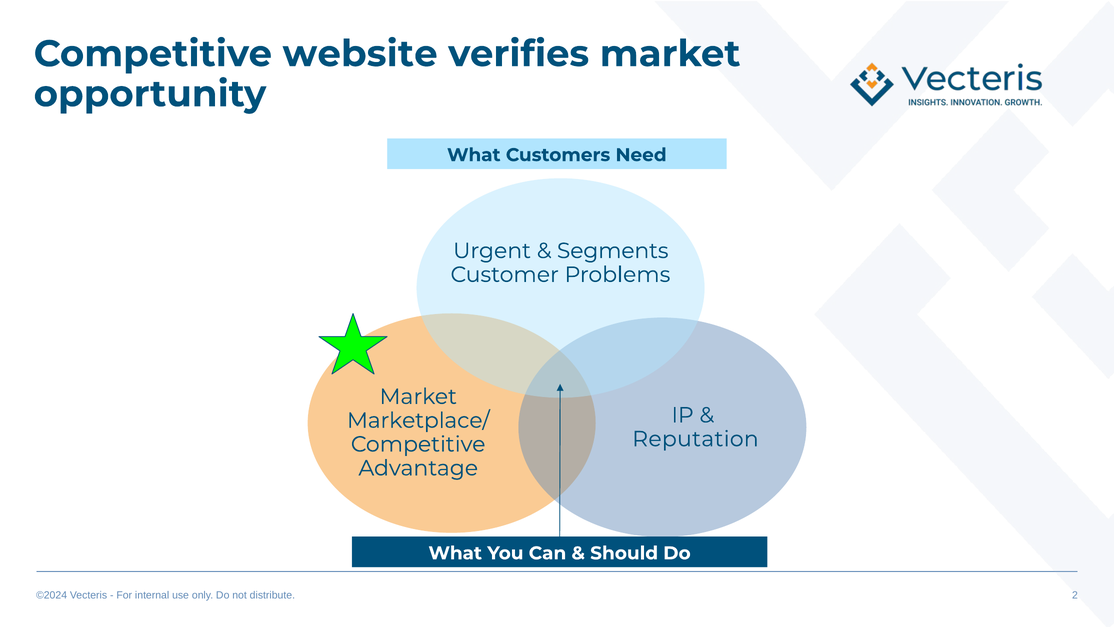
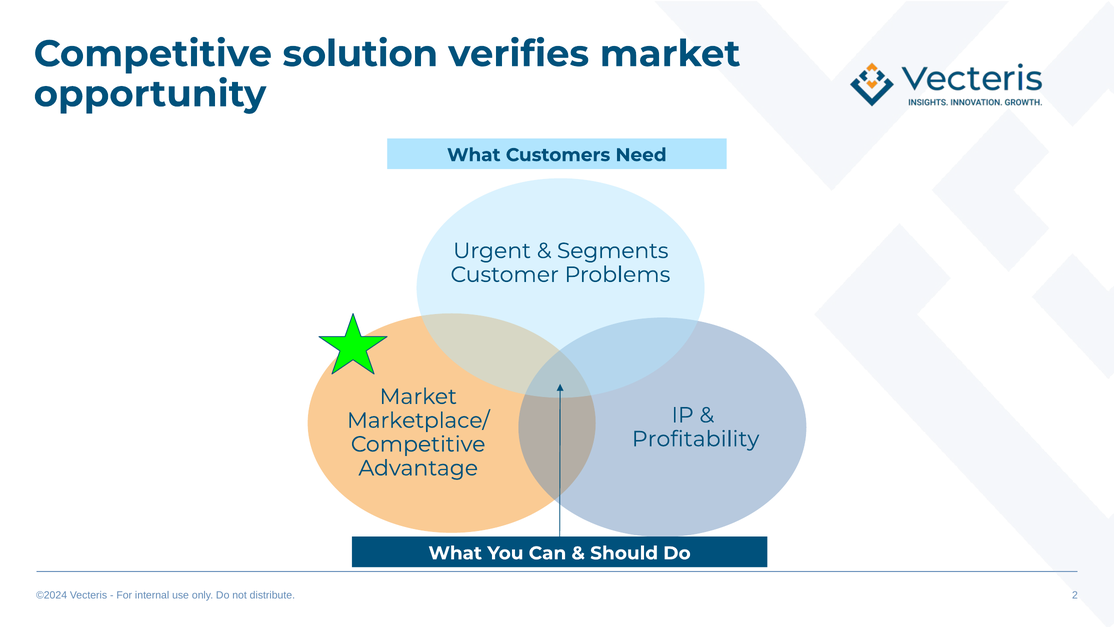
website: website -> solution (360, 54)
Reputation: Reputation -> Profitability (696, 439)
